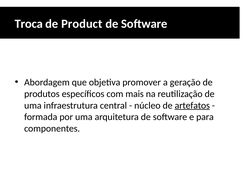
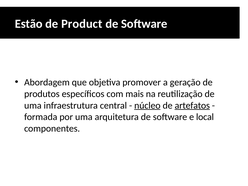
Troca: Troca -> Estão (29, 24)
núcleo underline: none -> present (147, 105)
para: para -> local (205, 117)
